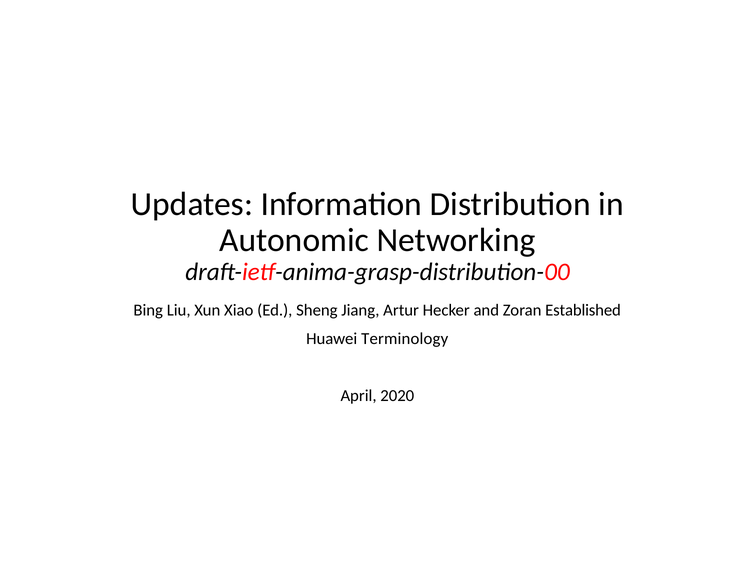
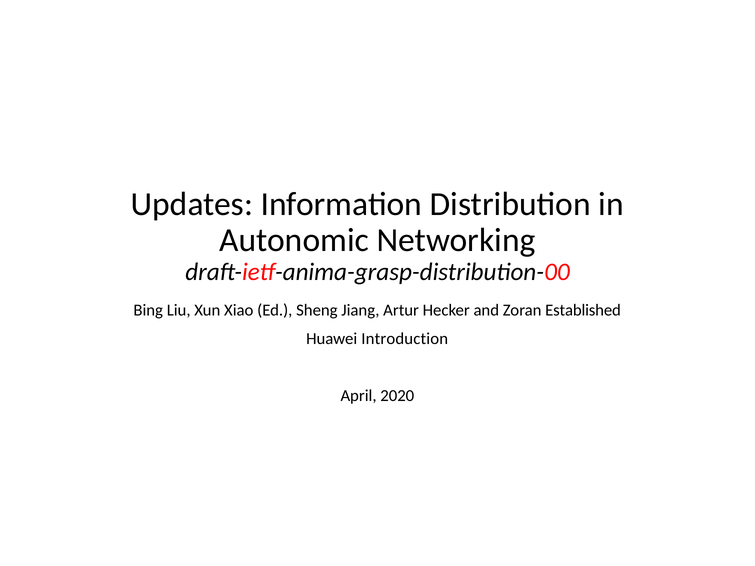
Terminology: Terminology -> Introduction (405, 339)
